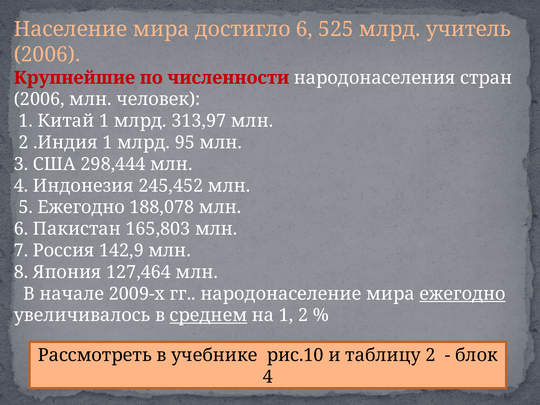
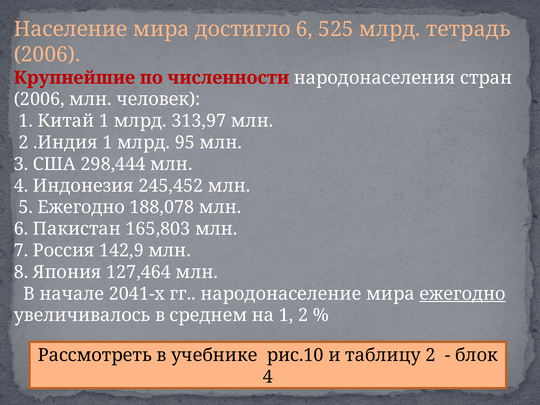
учитель: учитель -> тетрадь (468, 29)
2009-х: 2009-х -> 2041-х (137, 294)
среднем underline: present -> none (208, 315)
